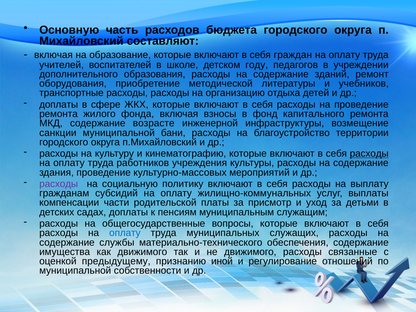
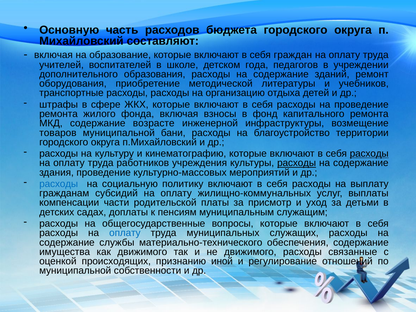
году: году -> года (257, 65)
доплаты: доплаты -> штрафы (59, 104)
санкции: санкции -> товаров (58, 133)
расходы underline: none -> present (297, 163)
расходы colour: purple -> blue (59, 184)
предыдущему: предыдущему -> происходящих (116, 261)
